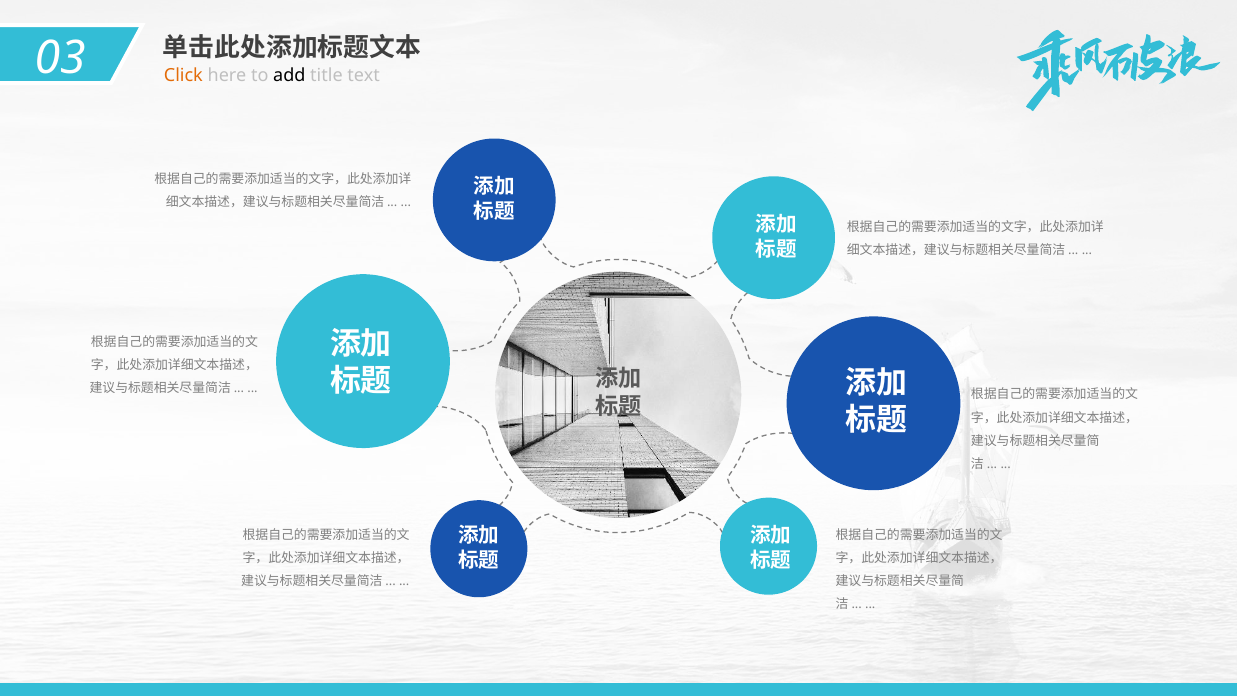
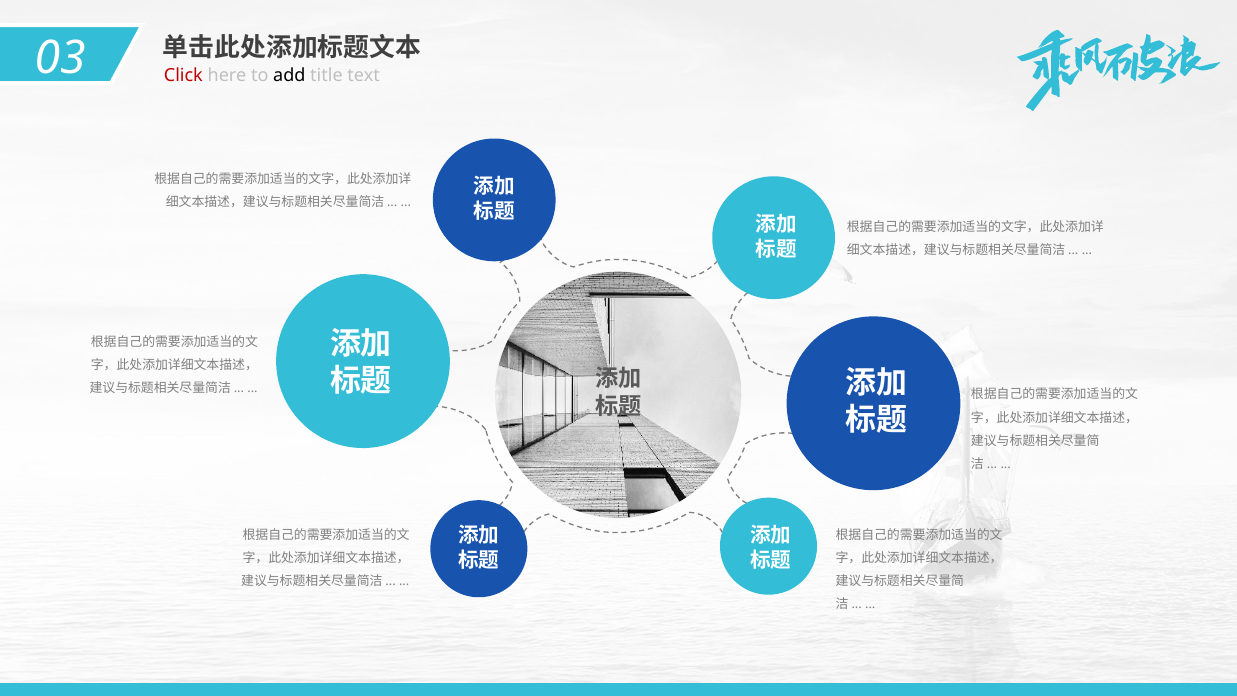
Click colour: orange -> red (183, 75)
